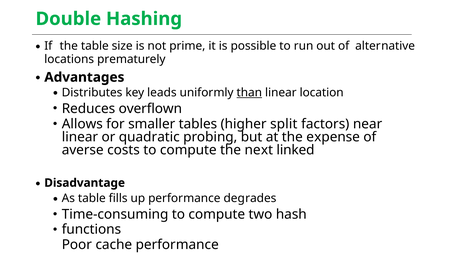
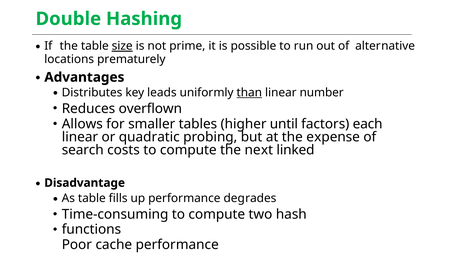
size underline: none -> present (122, 46)
location: location -> number (322, 93)
split: split -> until (284, 124)
near: near -> each (368, 124)
averse: averse -> search (83, 150)
